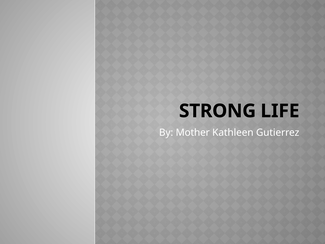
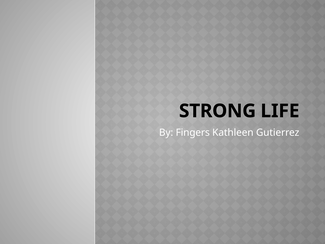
Mother: Mother -> Fingers (193, 132)
